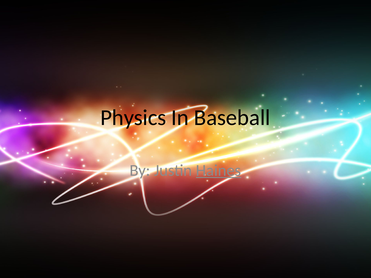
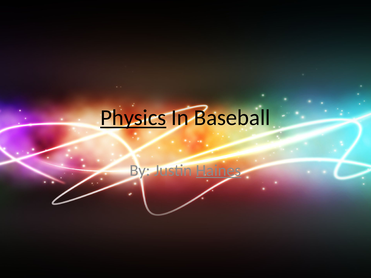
Physics underline: none -> present (133, 118)
